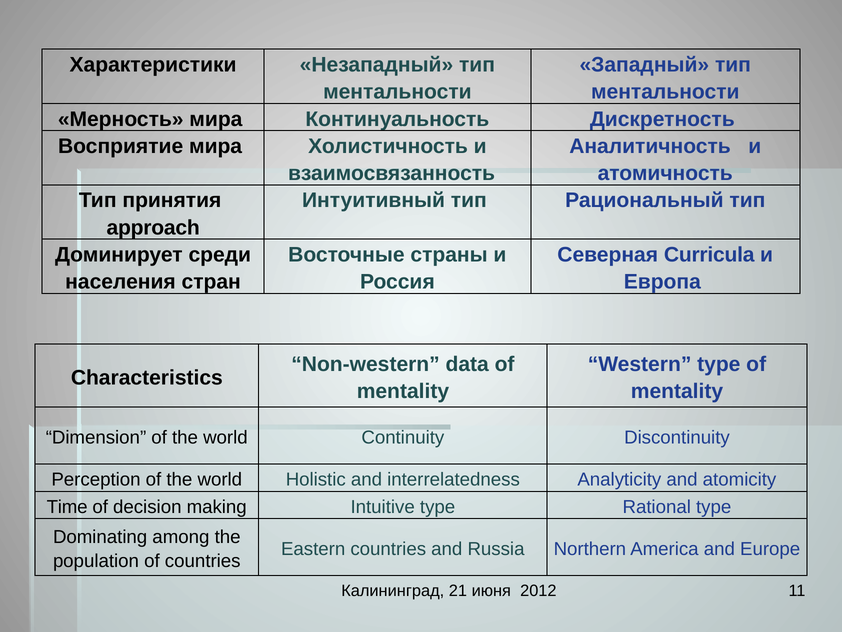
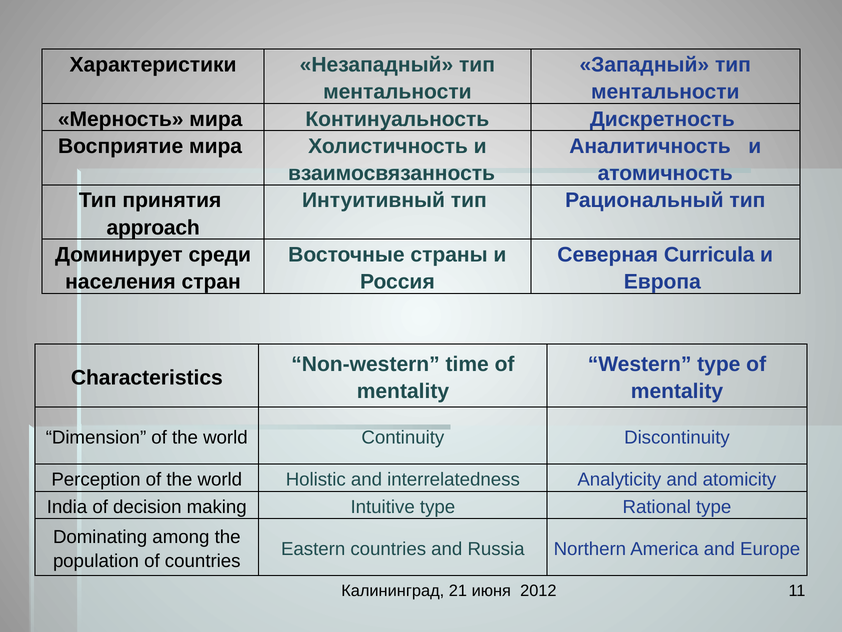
data: data -> time (467, 364)
Time: Time -> India (67, 506)
